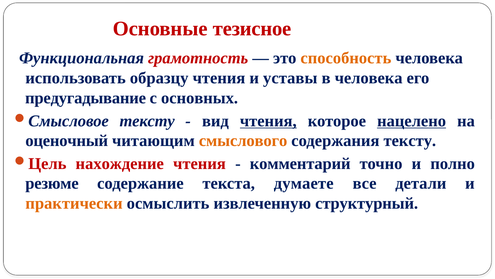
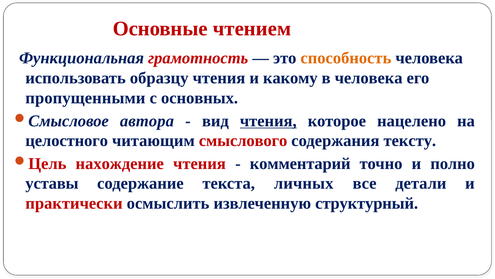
тезисное: тезисное -> чтением (252, 29)
уставы: уставы -> какому (290, 78)
предугадывание: предугадывание -> пропущенными (85, 98)
тексту: тексту -> автора (147, 121)
нацелено underline: present -> none (412, 121)
оценочный: оценочный -> целостного (67, 140)
смыслового colour: orange -> red (243, 140)
резюме: резюме -> уставы (52, 183)
думаете: думаете -> личных (304, 183)
практически colour: orange -> red (74, 203)
